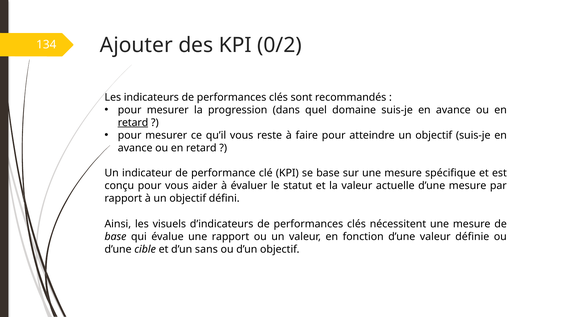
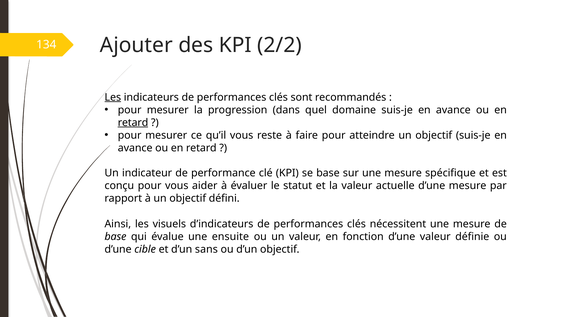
0/2: 0/2 -> 2/2 (280, 45)
Les underline: none -> present (113, 97)
une rapport: rapport -> ensuite (230, 236)
